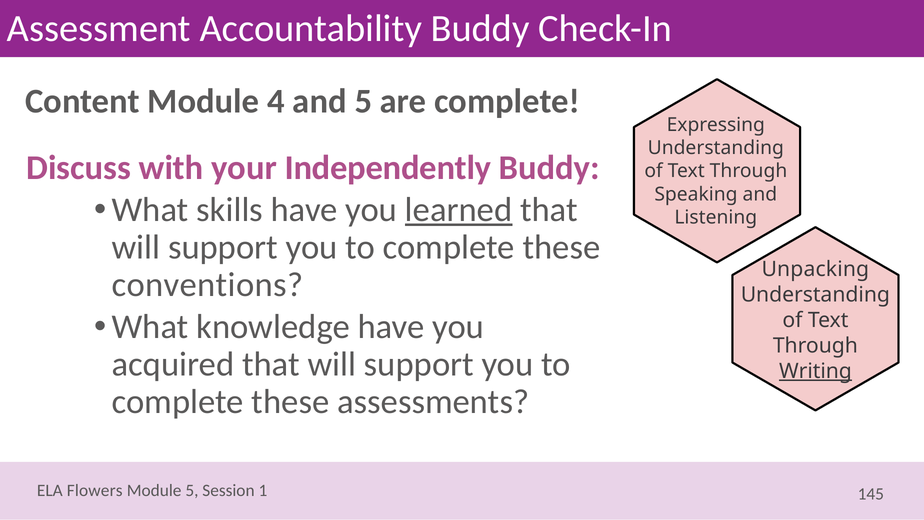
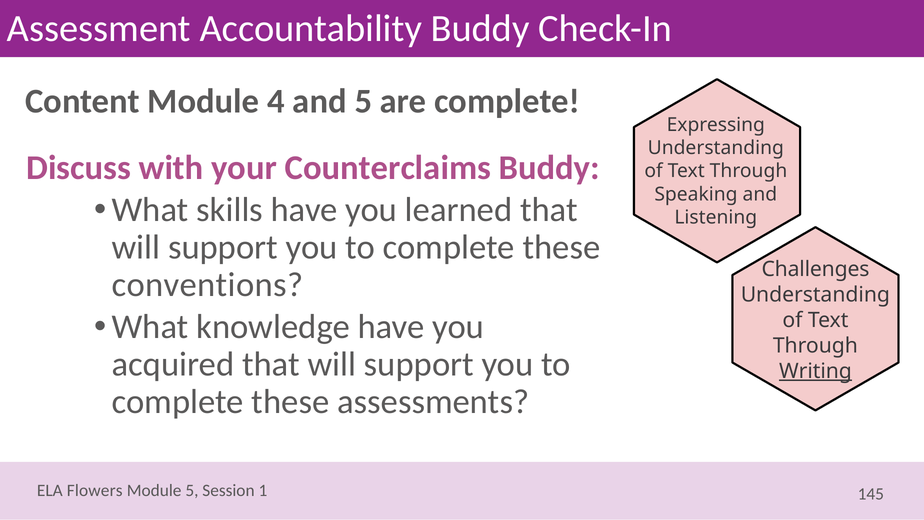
Independently: Independently -> Counterclaims (388, 167)
learned underline: present -> none (459, 210)
Unpacking: Unpacking -> Challenges (815, 269)
